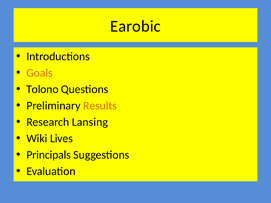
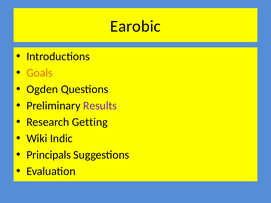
Tolono: Tolono -> Ogden (42, 89)
Results colour: orange -> purple (100, 106)
Lansing: Lansing -> Getting (90, 122)
Lives: Lives -> Indic (61, 139)
